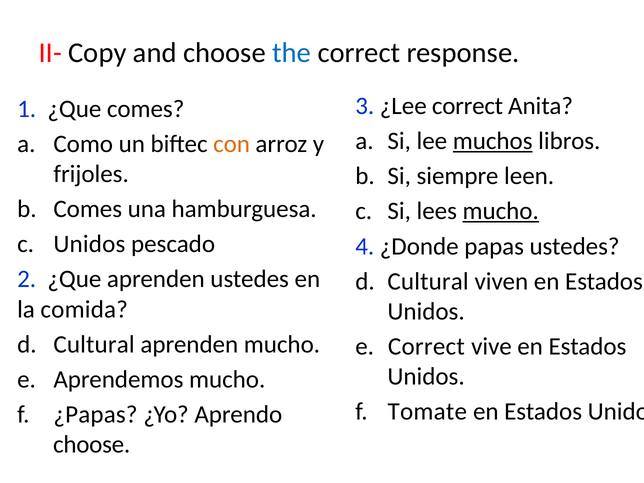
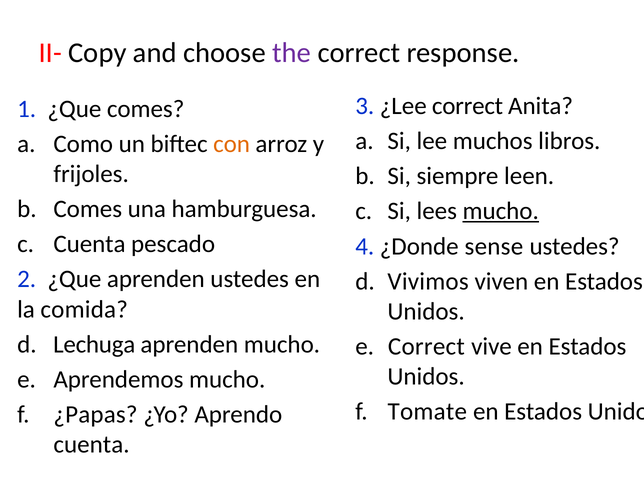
the colour: blue -> purple (292, 53)
muchos underline: present -> none (493, 141)
Unidos: Unidos -> Cuenta (89, 244)
papas: papas -> sense (494, 246)
Cultural: Cultural -> Vivimos (428, 281)
Cultural: Cultural -> Lechuga (94, 344)
choose: choose -> cuenta (92, 445)
